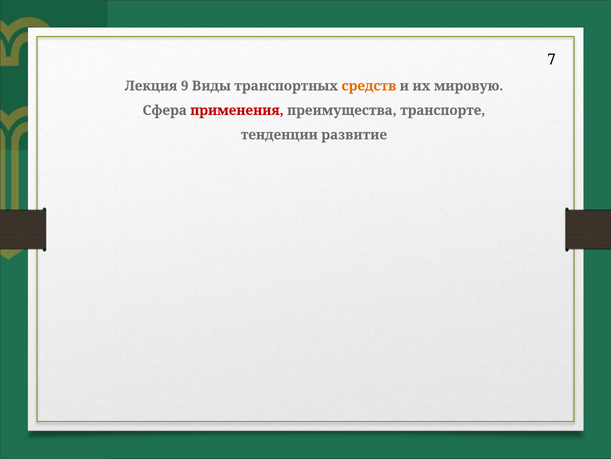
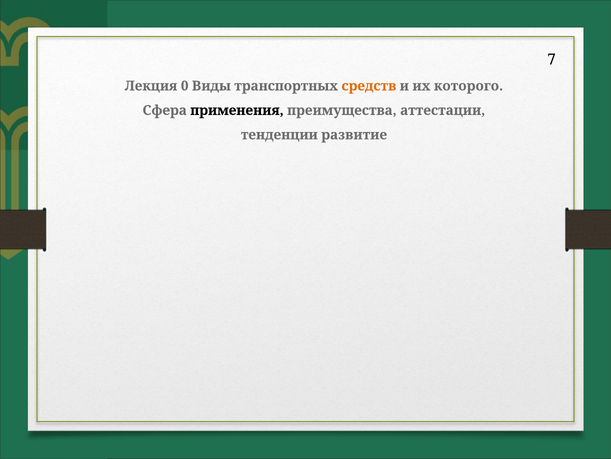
9: 9 -> 0 (185, 86)
мировую: мировую -> которого (468, 86)
применения colour: red -> black (237, 110)
транспорте: транспорте -> аттестации (443, 110)
